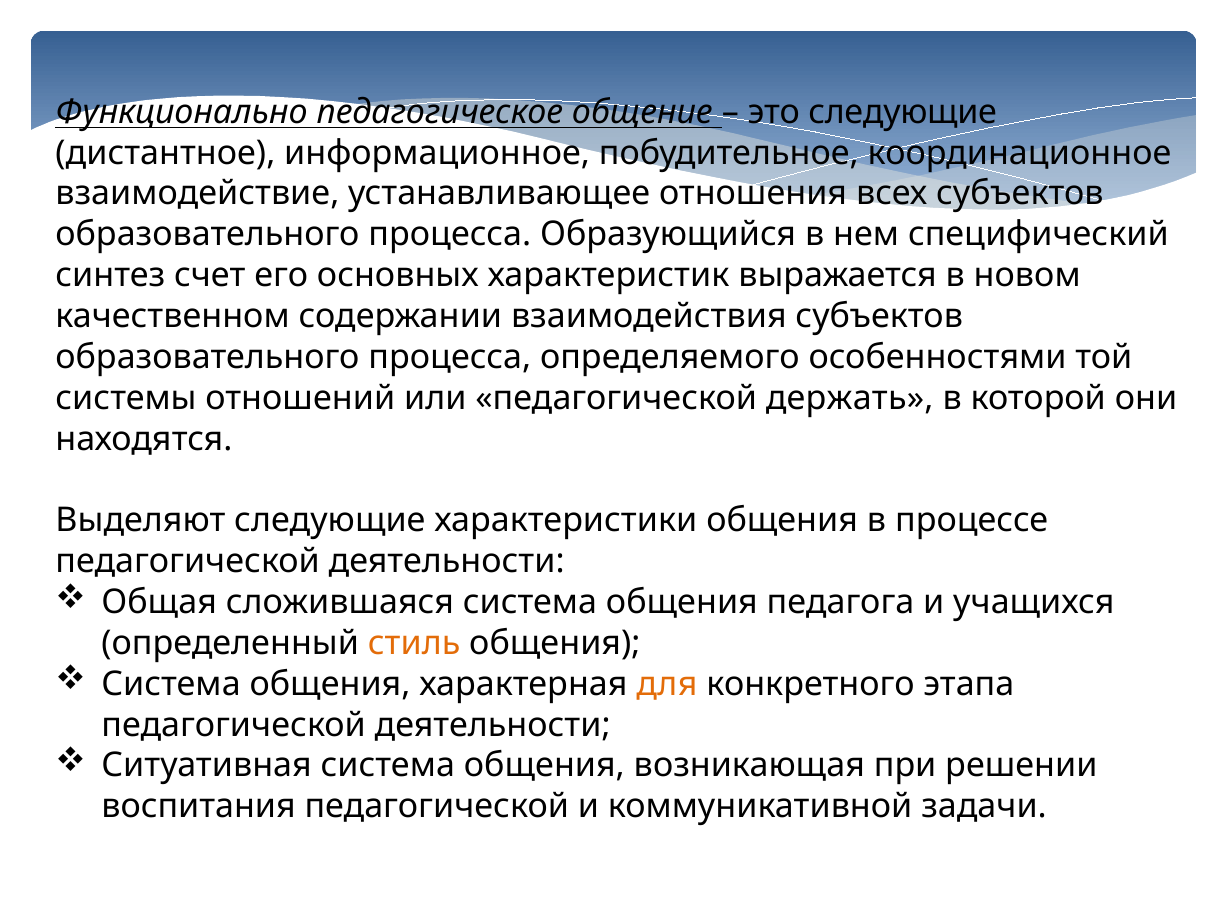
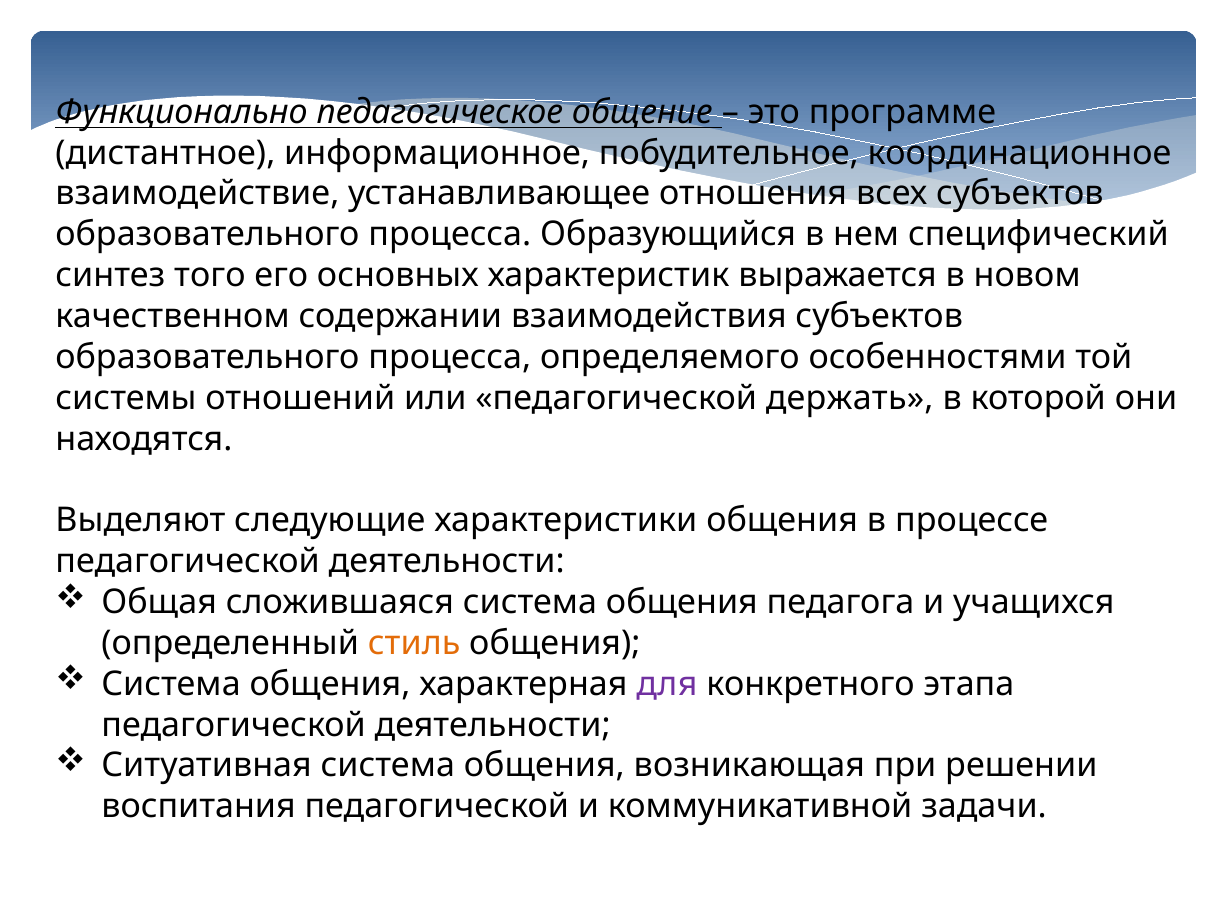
это следующие: следующие -> программе (902, 112)
счет: счет -> того (210, 276)
для colour: orange -> purple (667, 684)
